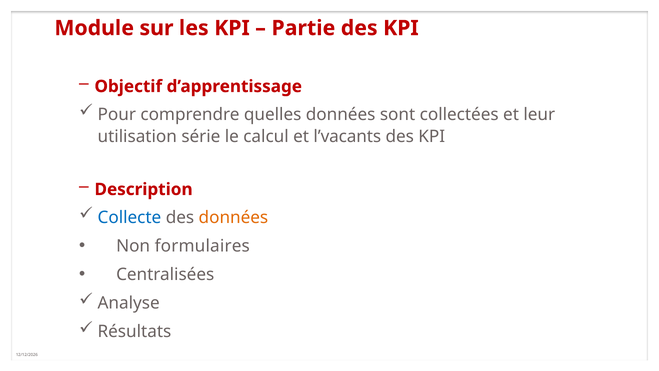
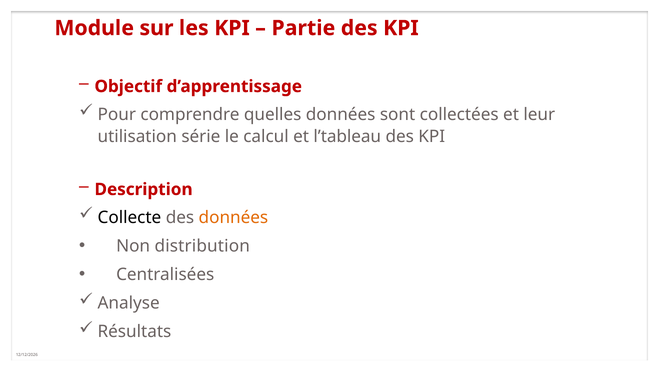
l’vacants: l’vacants -> l’tableau (347, 137)
Collecte colour: blue -> black (129, 217)
formulaires: formulaires -> distribution (202, 246)
